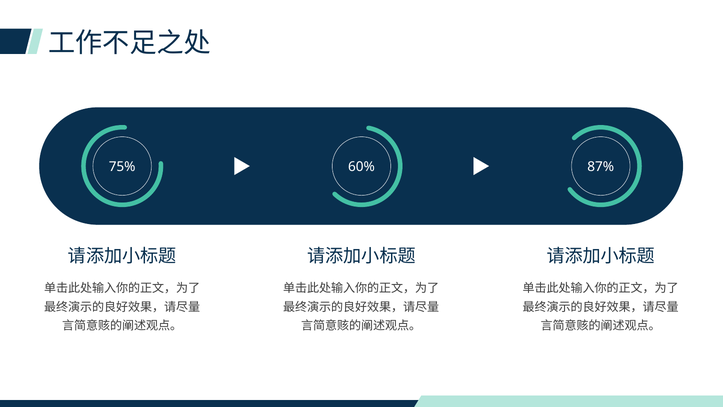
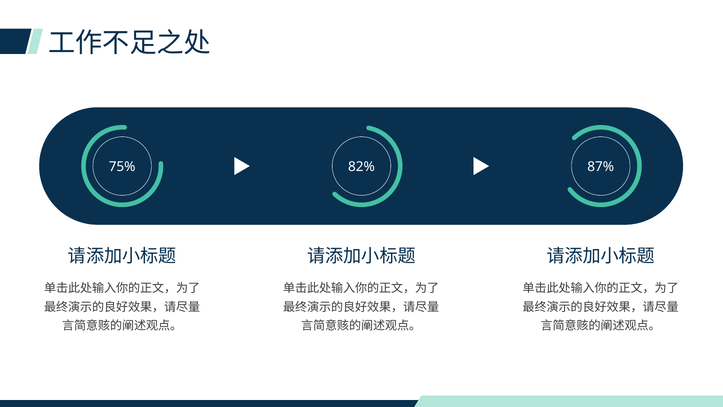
60%: 60% -> 82% (361, 167)
